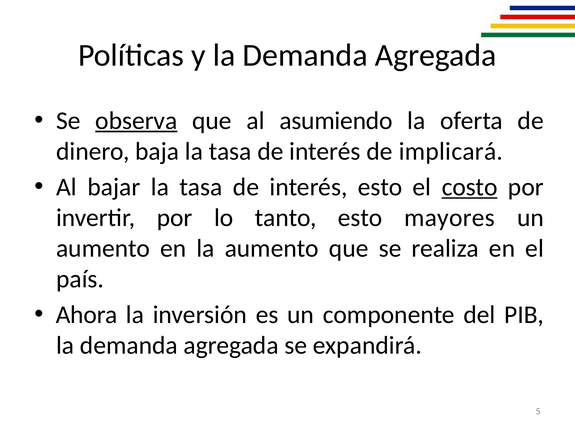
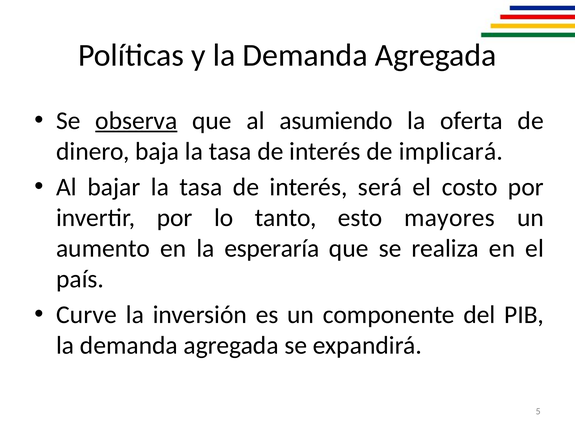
interés esto: esto -> será (380, 187)
costo underline: present -> none (470, 187)
la aumento: aumento -> esperaría (272, 249)
Ahora: Ahora -> Curve (86, 315)
